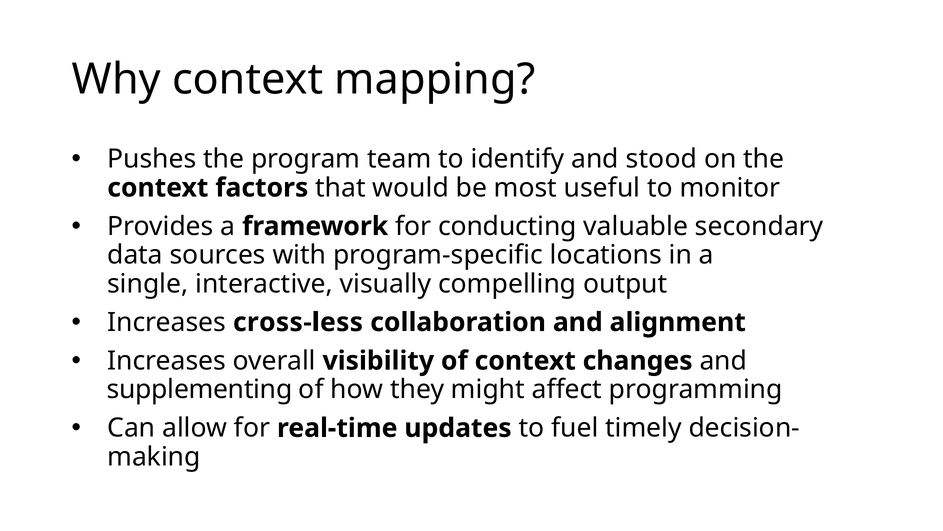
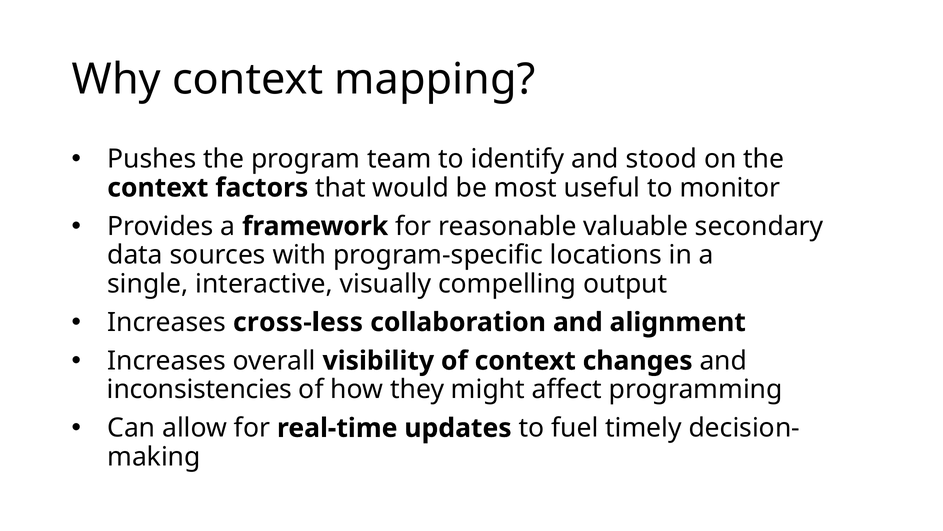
conducting: conducting -> reasonable (507, 226)
supplementing: supplementing -> inconsistencies (200, 389)
